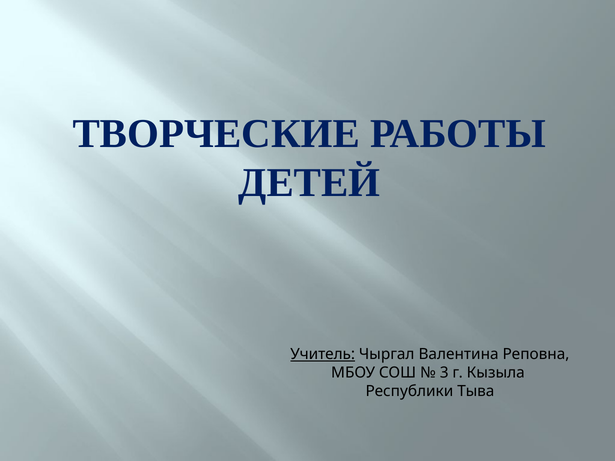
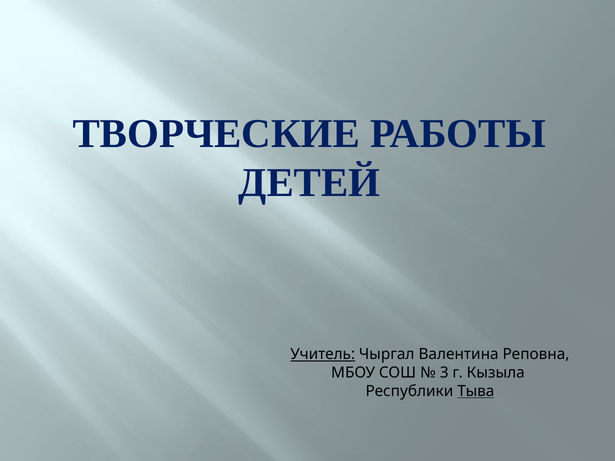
Тыва underline: none -> present (476, 391)
